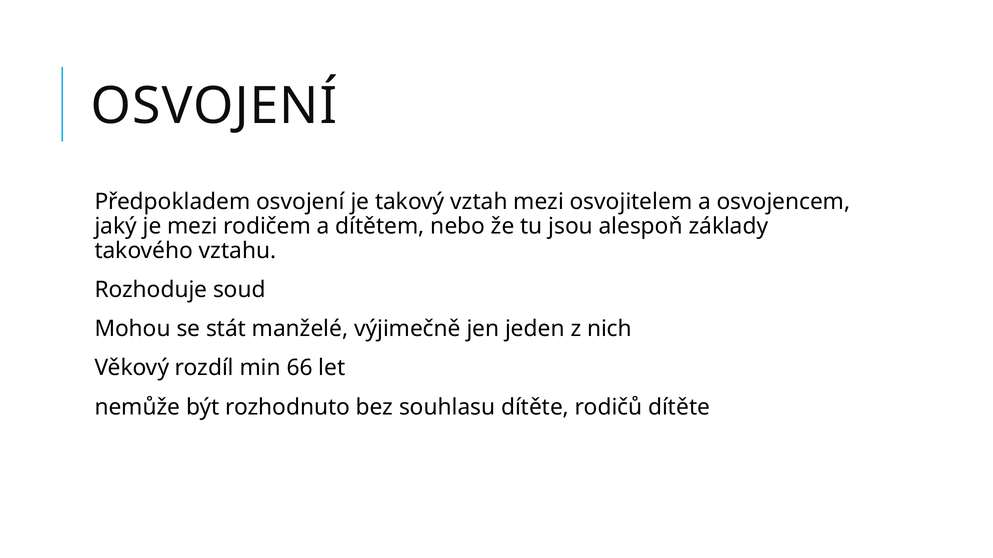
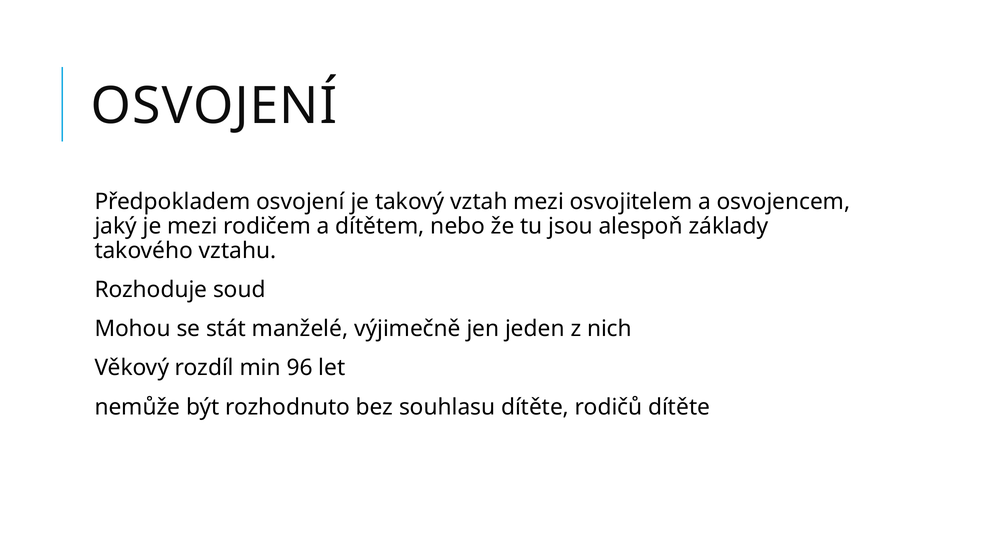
66: 66 -> 96 (300, 368)
